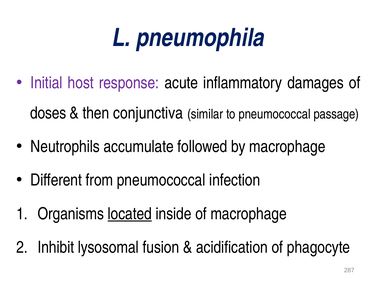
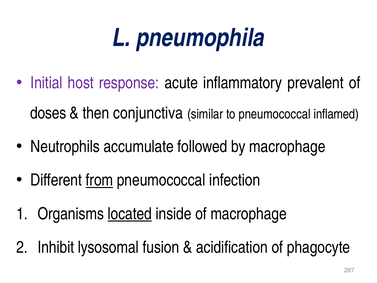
damages: damages -> prevalent (316, 83)
passage: passage -> inflamed (336, 114)
from underline: none -> present (99, 180)
